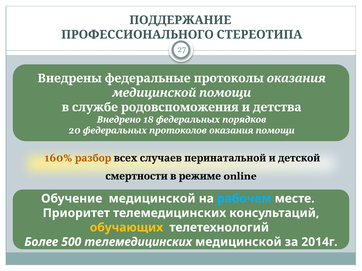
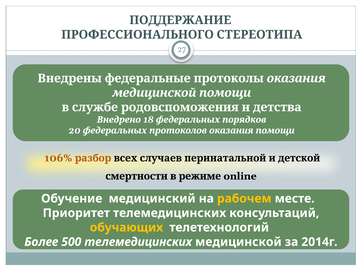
160%: 160% -> 106% (58, 158)
Обучение медицинской: медицинской -> медицинский (152, 199)
рабочем colour: light blue -> yellow (244, 199)
